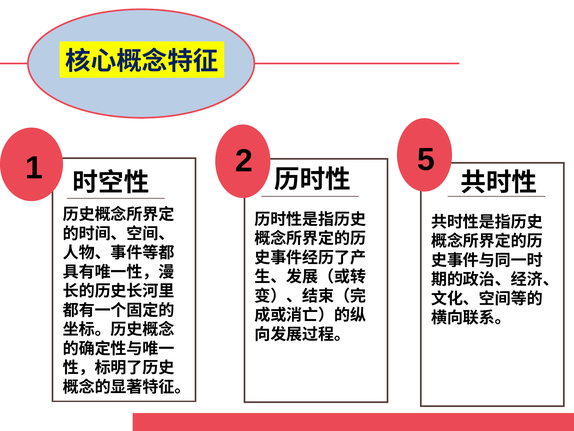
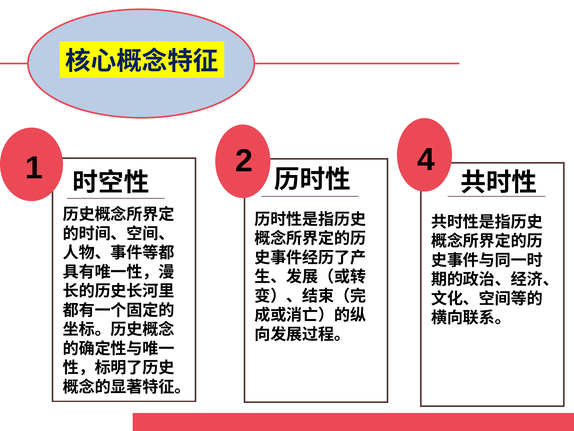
5: 5 -> 4 (426, 160)
